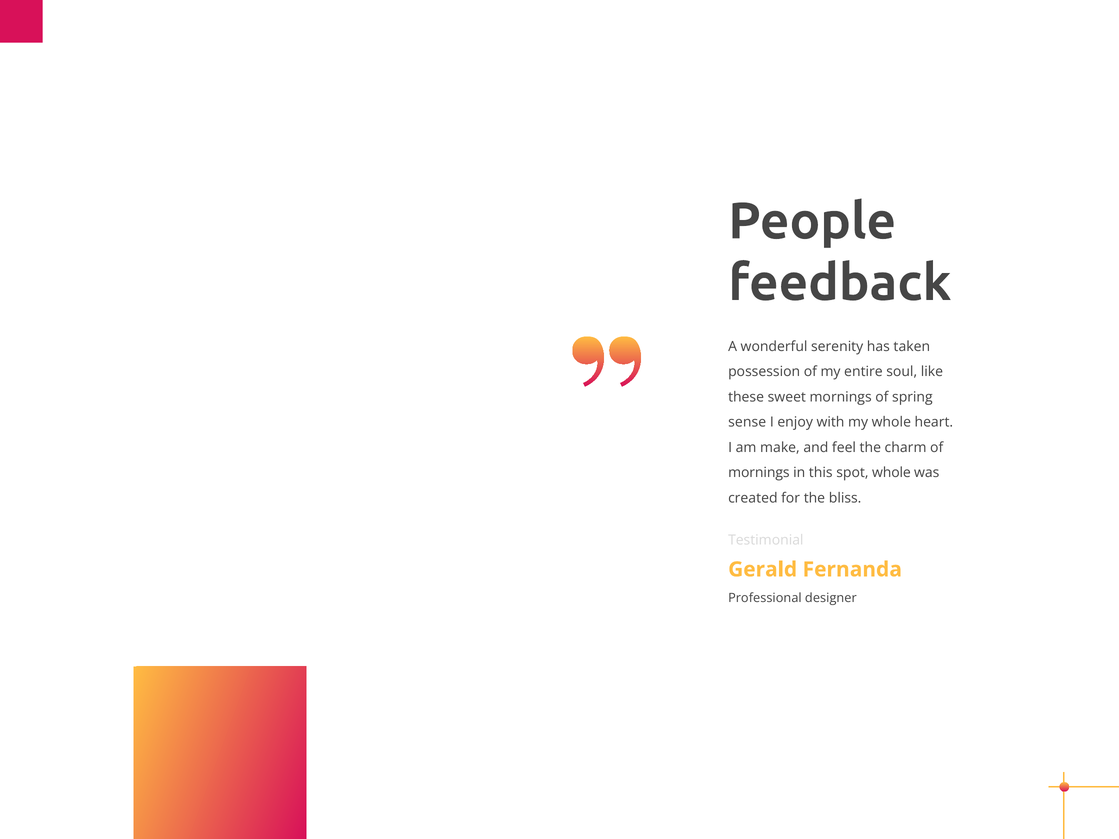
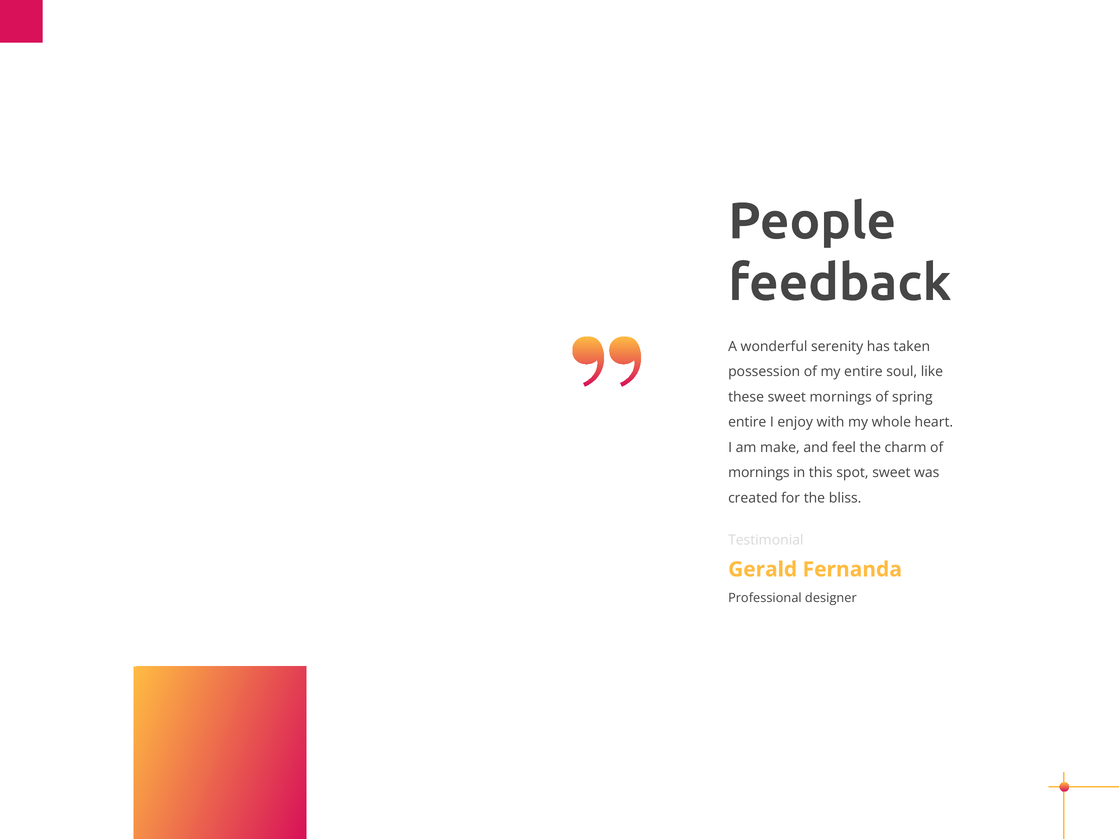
sense: sense -> entire (747, 422)
spot whole: whole -> sweet (891, 473)
